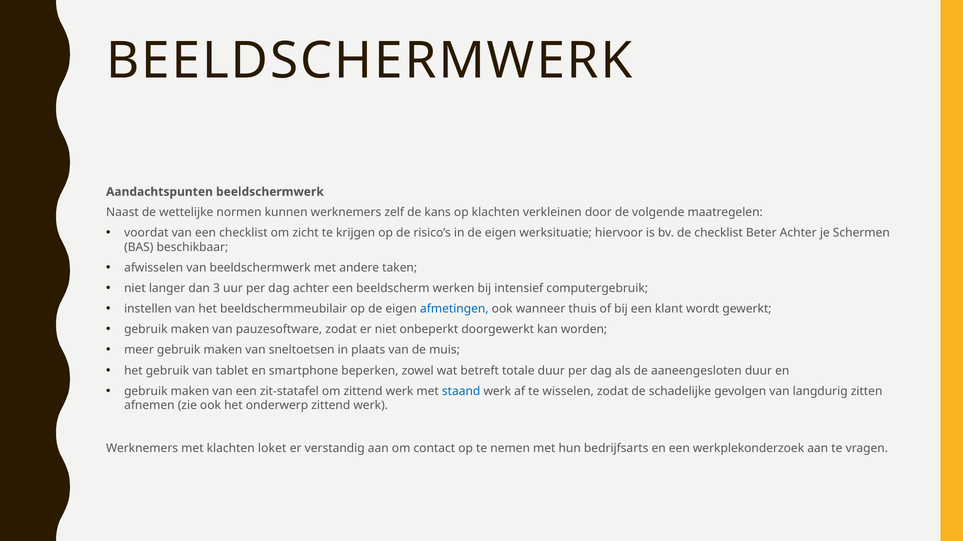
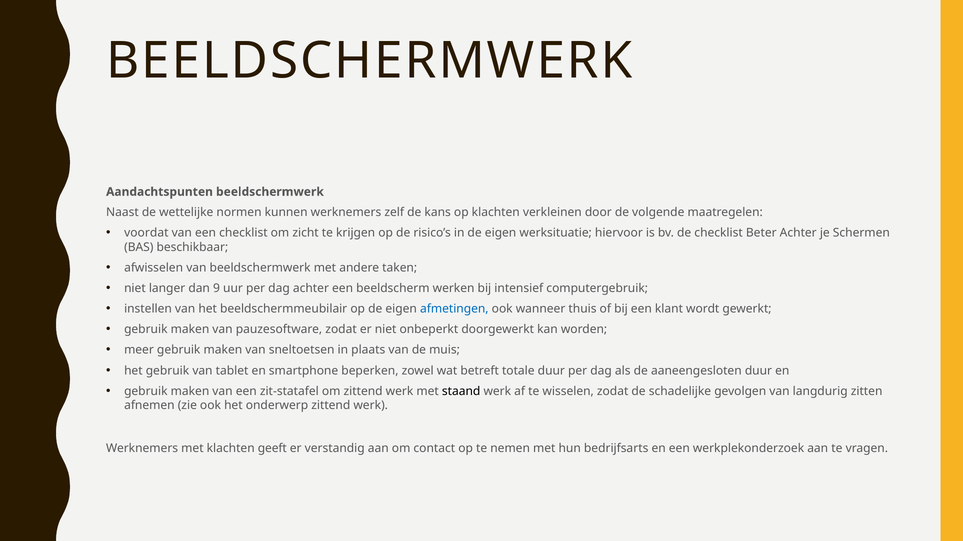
3: 3 -> 9 (217, 289)
staand colour: blue -> black (461, 392)
loket: loket -> geeft (272, 449)
